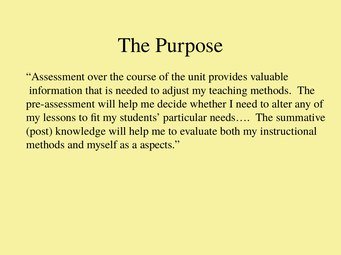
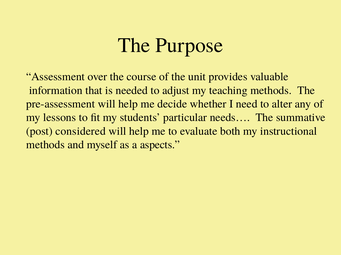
knowledge: knowledge -> considered (81, 131)
